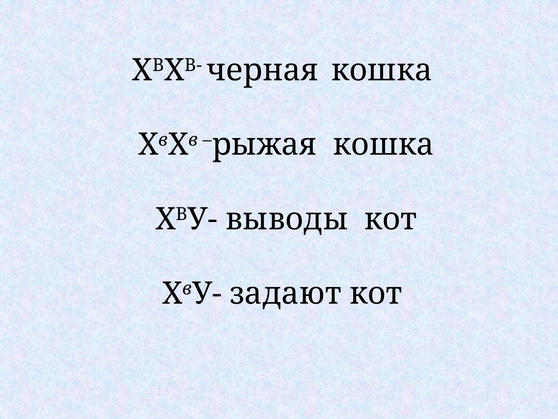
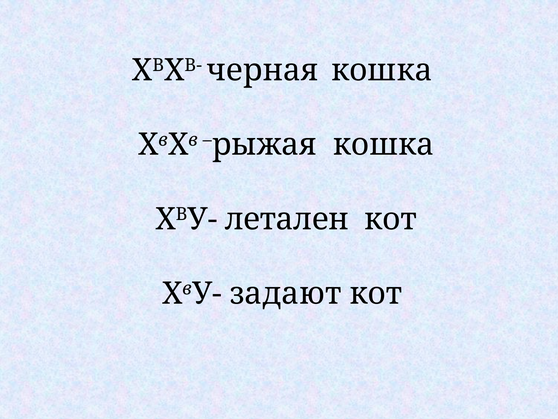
выводы: выводы -> летален (287, 219)
